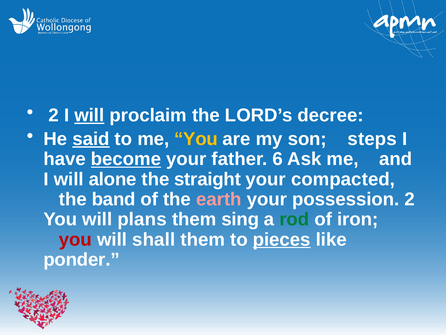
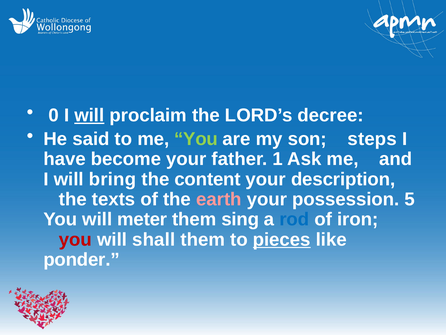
2: 2 -> 0 (54, 115)
said underline: present -> none (91, 139)
You colour: yellow -> light green (196, 139)
become underline: present -> none (126, 159)
6: 6 -> 1 (278, 159)
alone: alone -> bring (113, 179)
straight: straight -> content (208, 179)
compacted: compacted -> description (343, 179)
band: band -> texts (114, 199)
possession 2: 2 -> 5 (410, 199)
plans: plans -> meter (142, 219)
rod colour: green -> blue (294, 219)
